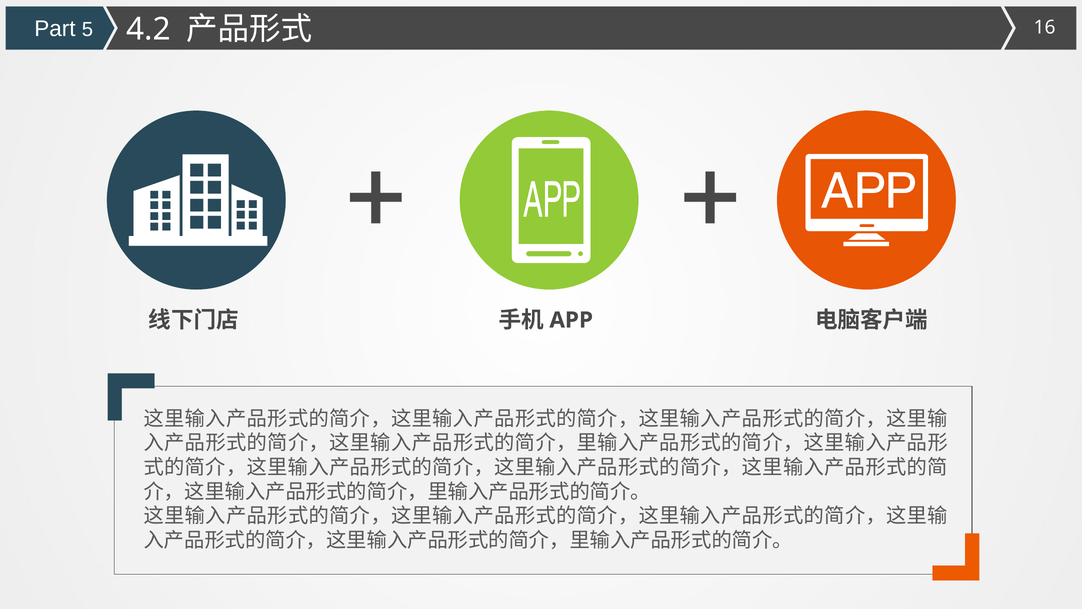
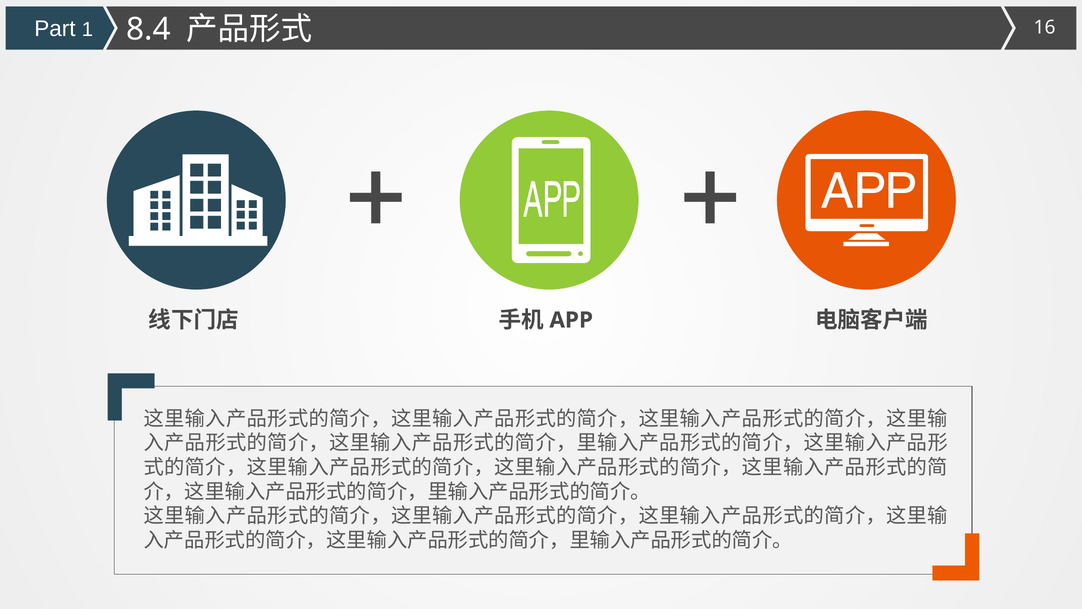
5: 5 -> 1 (87, 29)
4.2: 4.2 -> 8.4 (148, 29)
